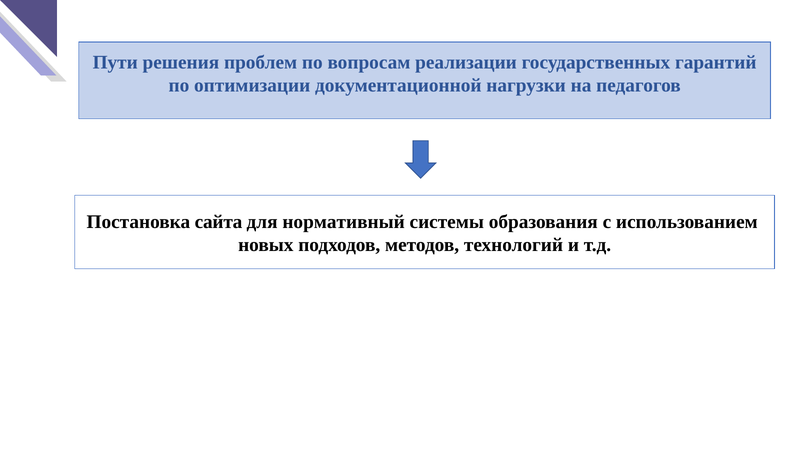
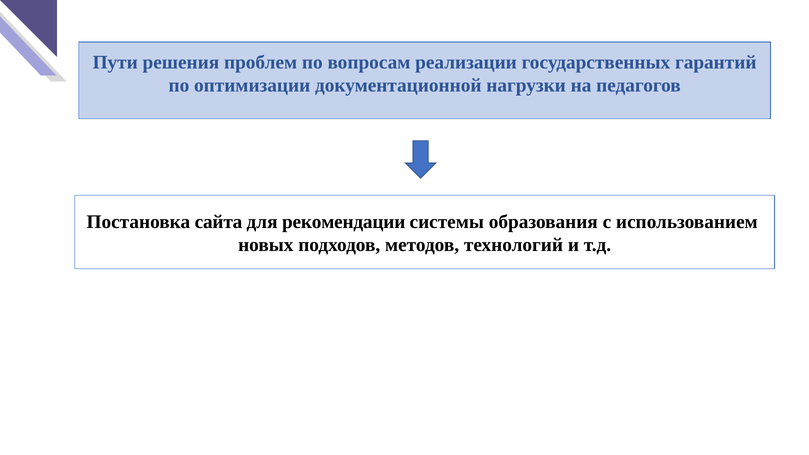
нормативный: нормативный -> рекомендации (344, 222)
